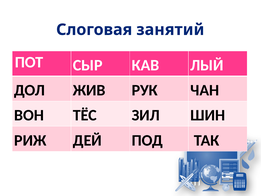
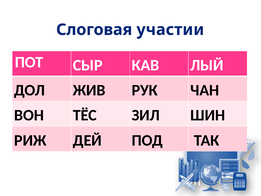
занятий: занятий -> участии (170, 30)
